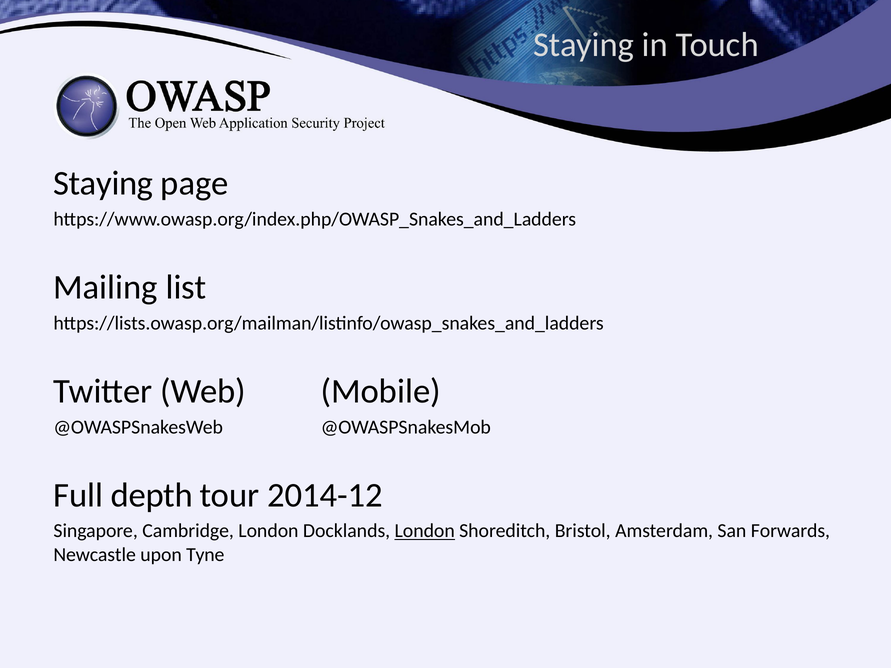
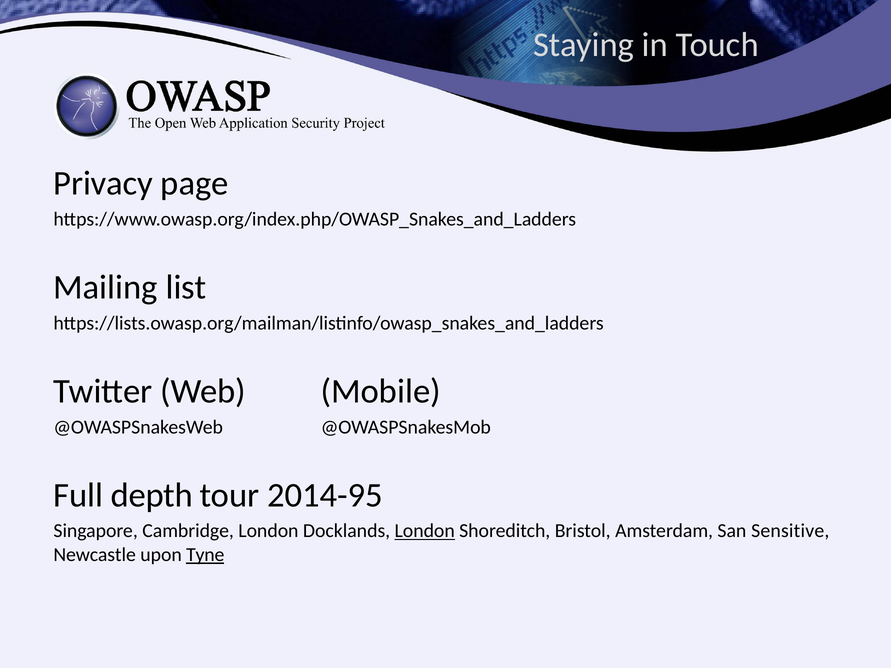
Staying: Staying -> Privacy (103, 184)
2014-12: 2014-12 -> 2014-95 (325, 496)
Forwards: Forwards -> Sensitive (790, 531)
Tyne underline: none -> present (205, 555)
